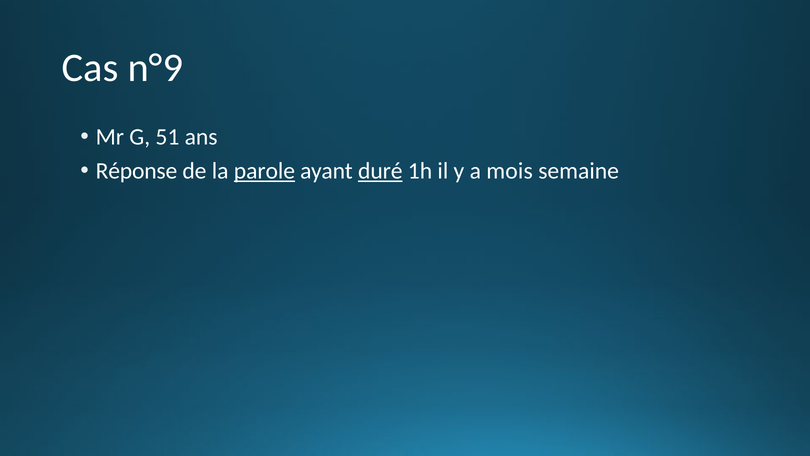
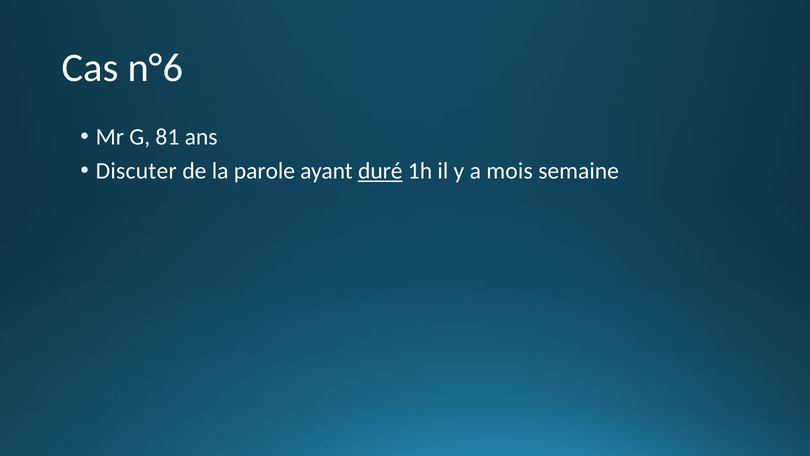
n°9: n°9 -> n°6 (155, 68)
51: 51 -> 81 (167, 137)
Réponse: Réponse -> Discuter (136, 171)
parole underline: present -> none (264, 171)
